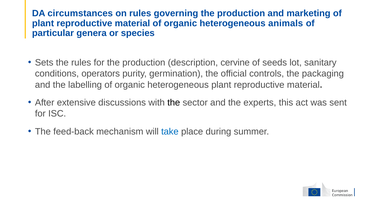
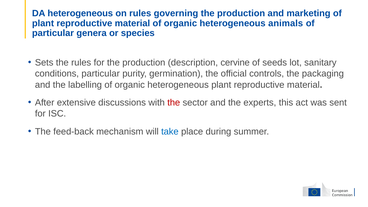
DA circumstances: circumstances -> heterogeneous (80, 13)
conditions operators: operators -> particular (101, 74)
the colour: black -> red (174, 103)
